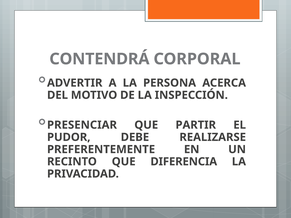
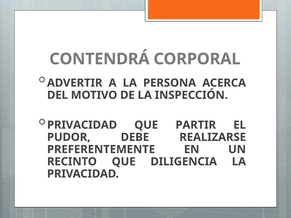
PRESENCIAR: PRESENCIAR -> PRIVACIDAD (82, 125)
DIFERENCIA: DIFERENCIA -> DILIGENCIA (184, 162)
